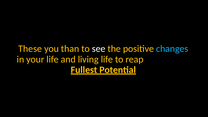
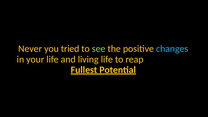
These: These -> Never (30, 49)
than: than -> tried (70, 49)
see colour: white -> light green (99, 49)
